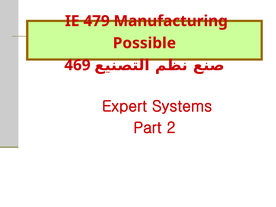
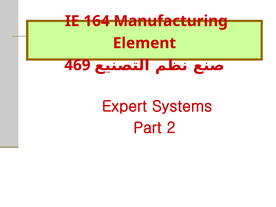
479: 479 -> 164 (97, 21)
Possible: Possible -> Element (144, 43)
